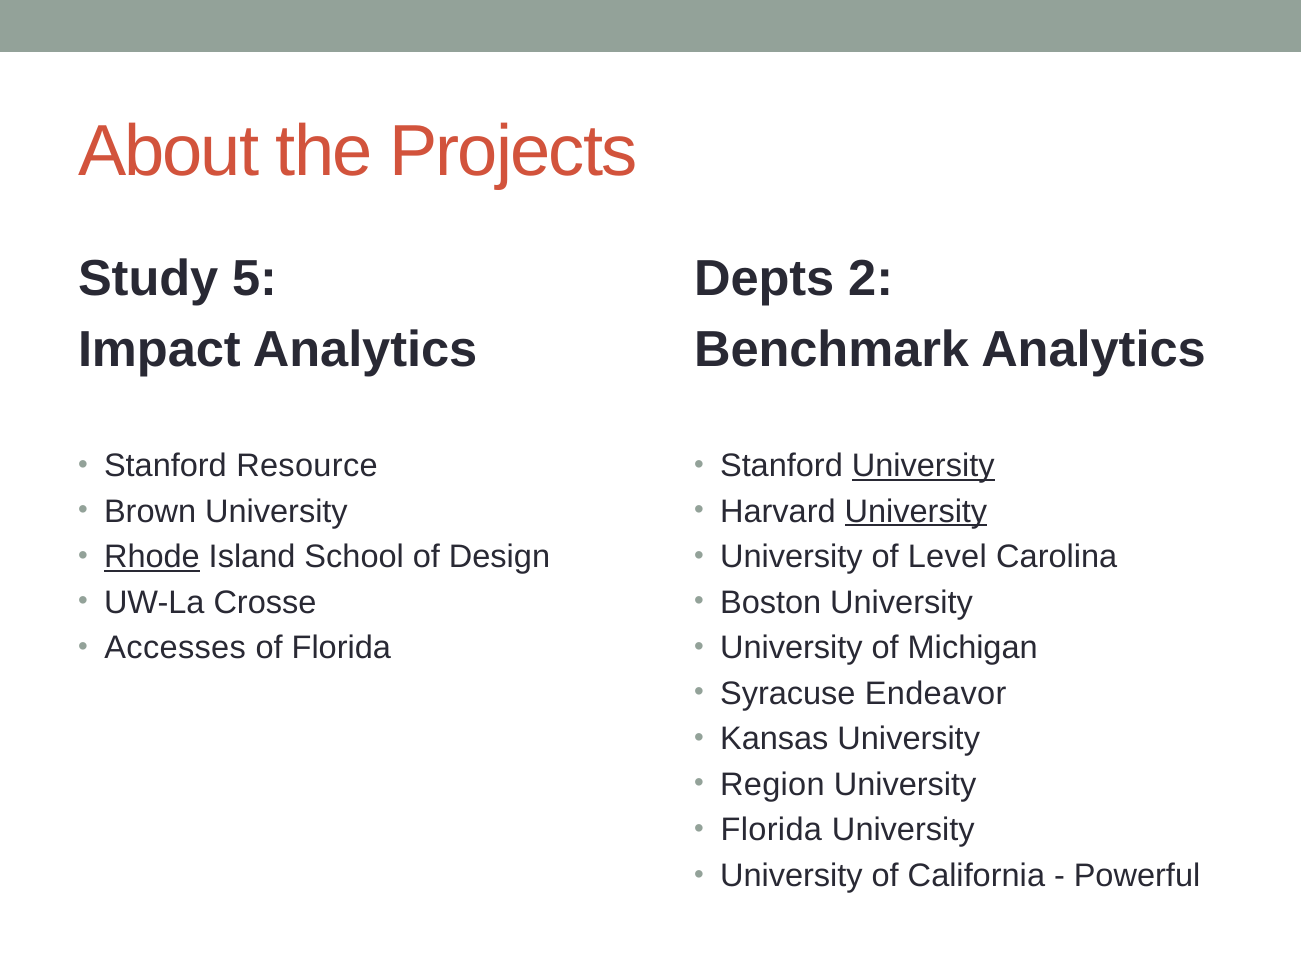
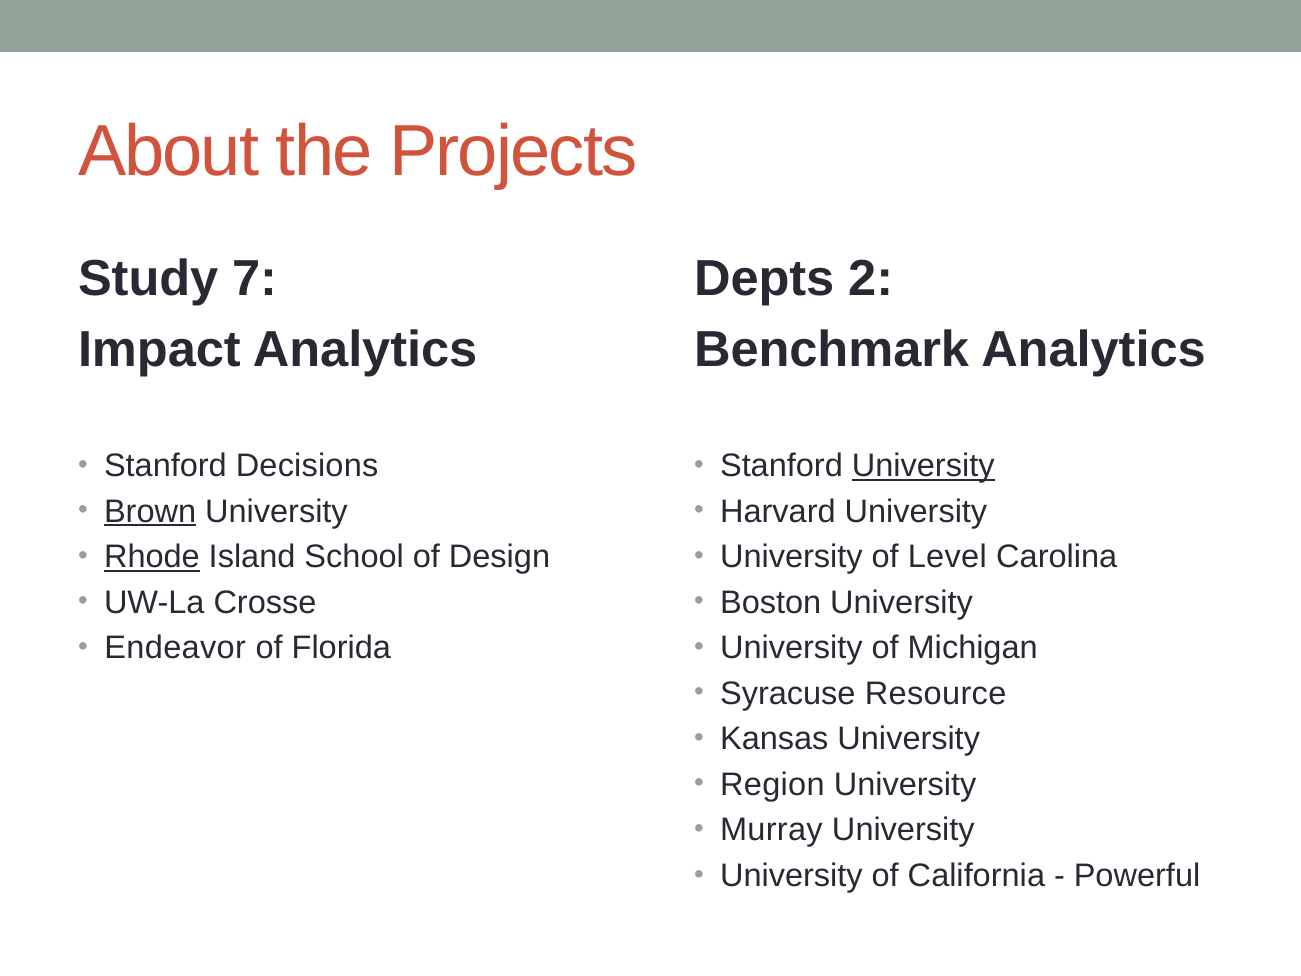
5: 5 -> 7 (255, 279)
Resource: Resource -> Decisions (307, 466)
Brown underline: none -> present (150, 511)
University underline: present -> none (916, 511)
Accesses: Accesses -> Endeavor (175, 648)
Endeavor: Endeavor -> Resource (936, 693)
Florida: Florida -> Murray (771, 830)
